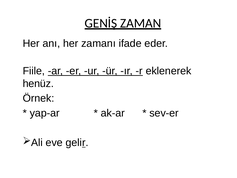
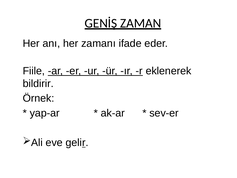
henüz: henüz -> bildirir (38, 83)
